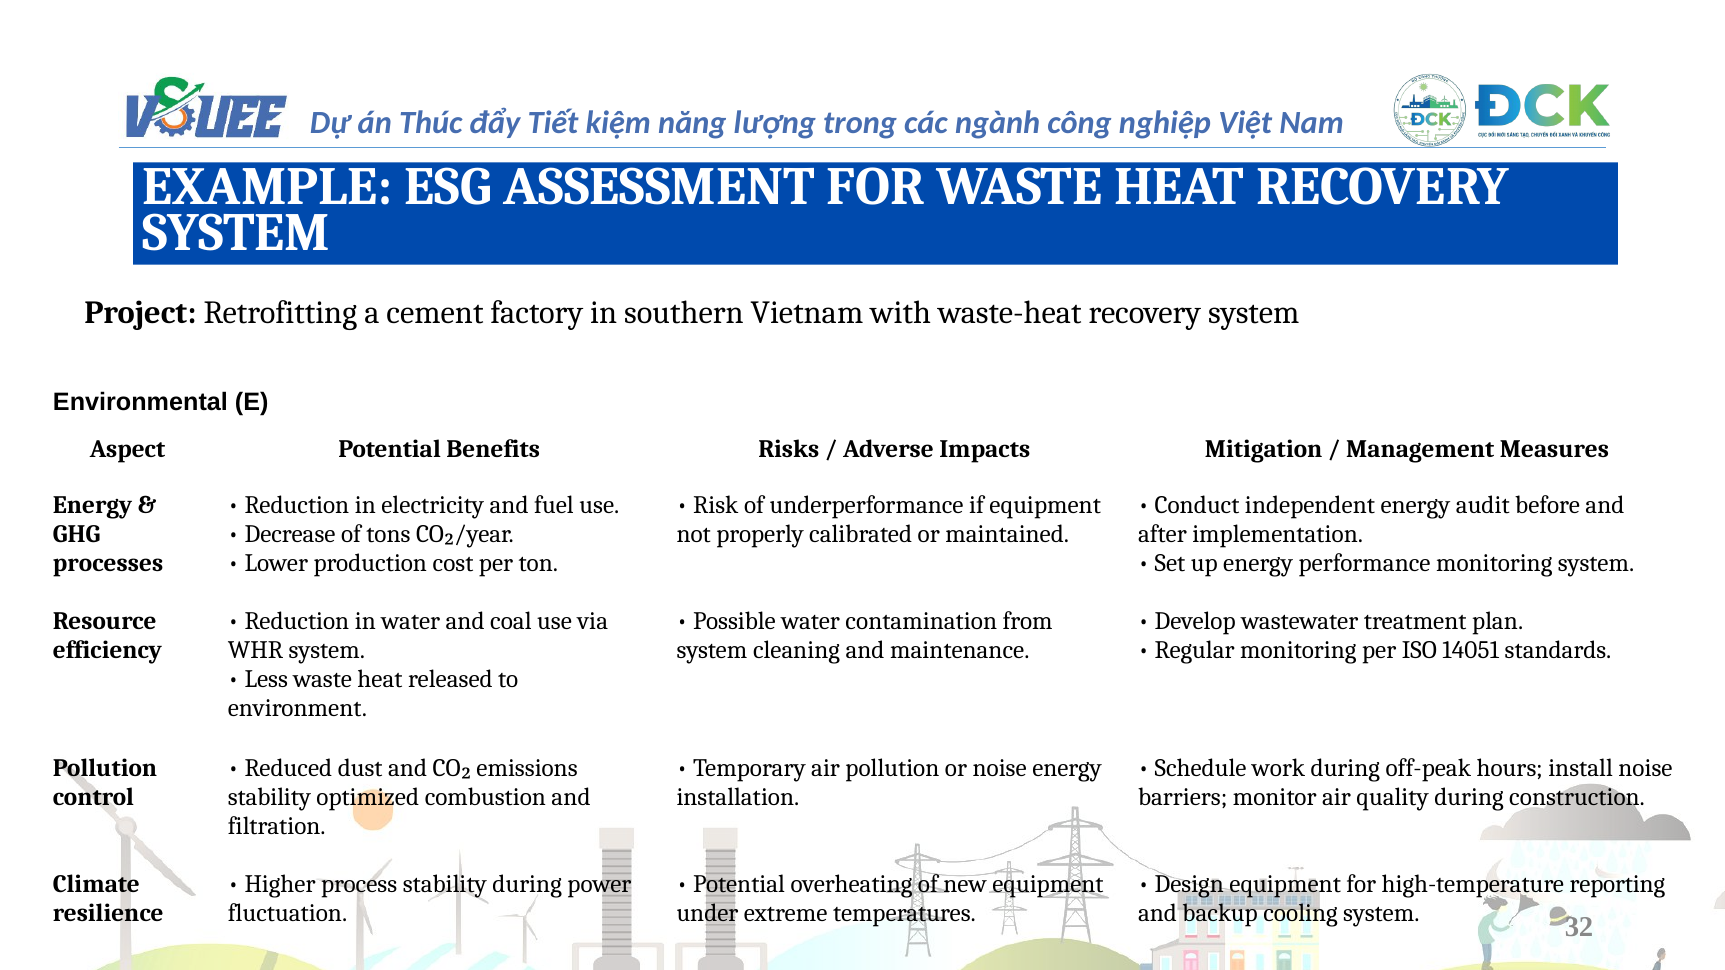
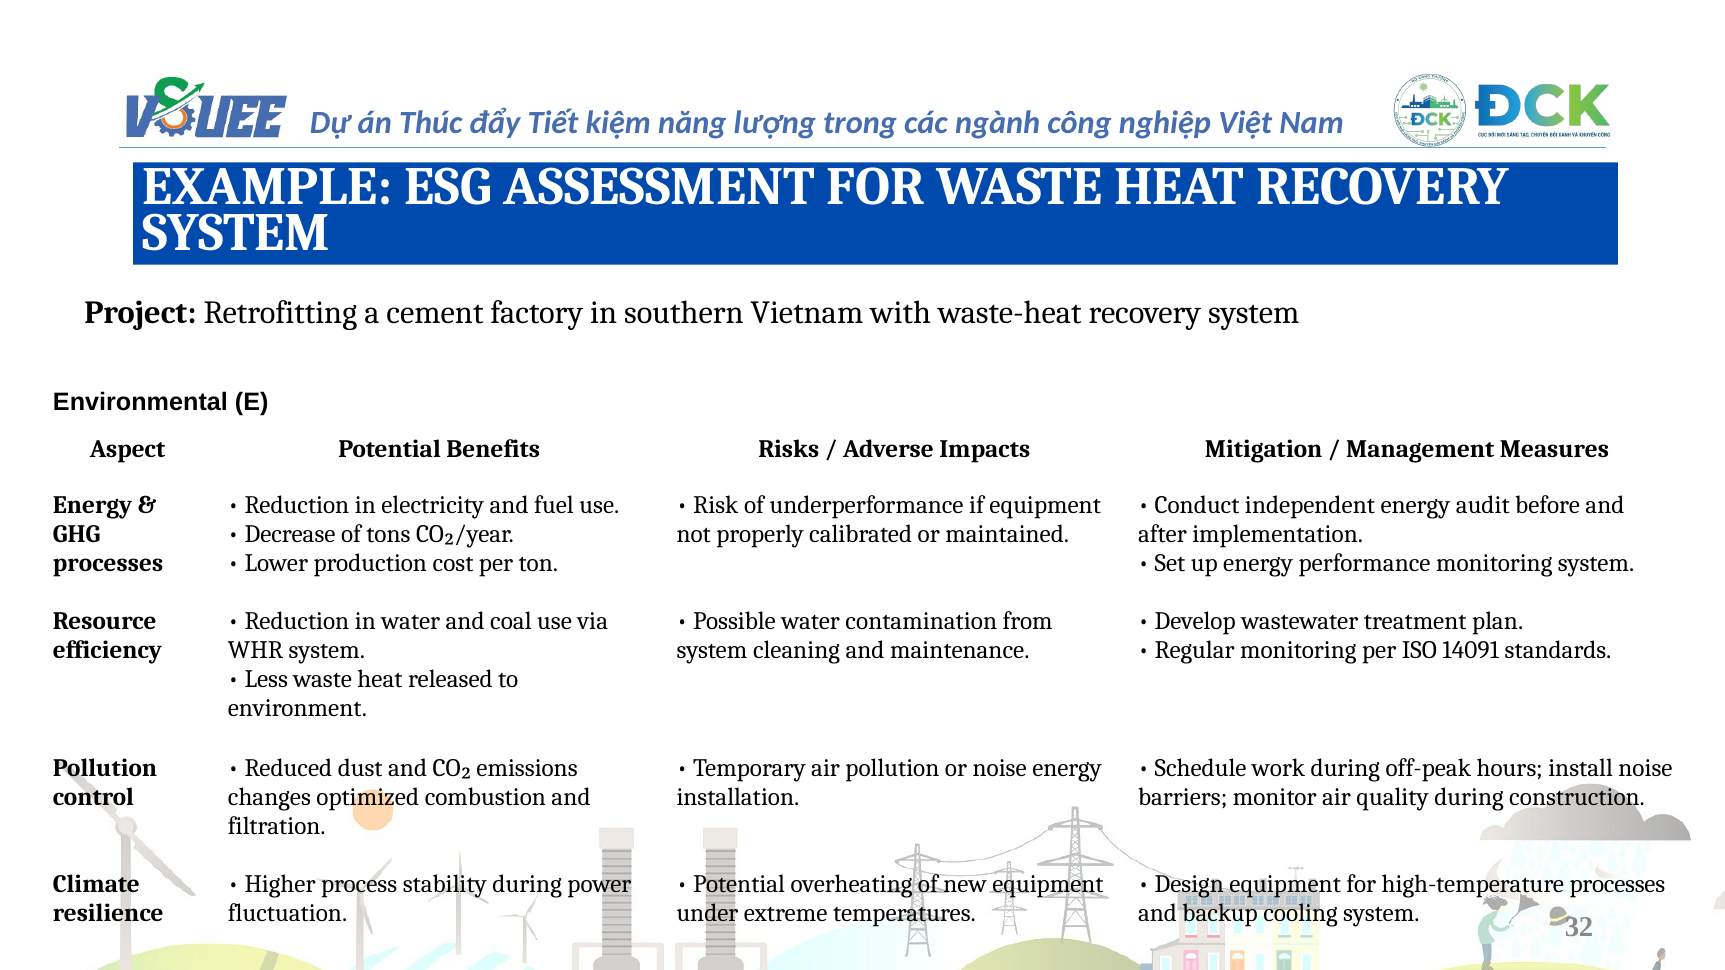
14051: 14051 -> 14091 (1471, 651)
stability: stability -> changes (269, 797)
high-temperature reporting: reporting -> processes (1617, 885)
